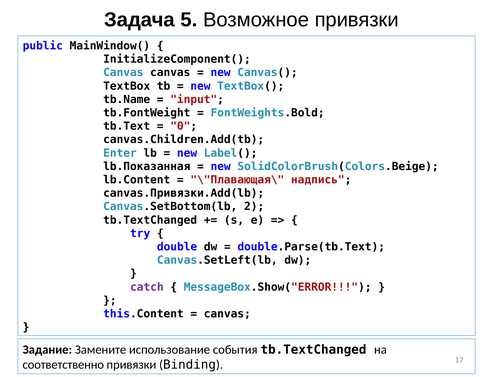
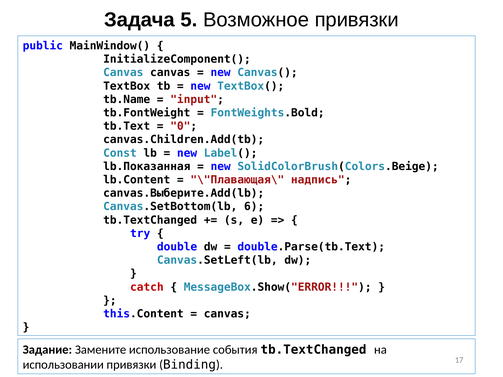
Enter: Enter -> Const (120, 153)
canvas.Привязки.Add(lb: canvas.Привязки.Add(lb -> canvas.Выберите.Add(lb (184, 193)
2: 2 -> 6 (254, 207)
catch colour: purple -> red (147, 287)
соответственно: соответственно -> использовании (63, 365)
